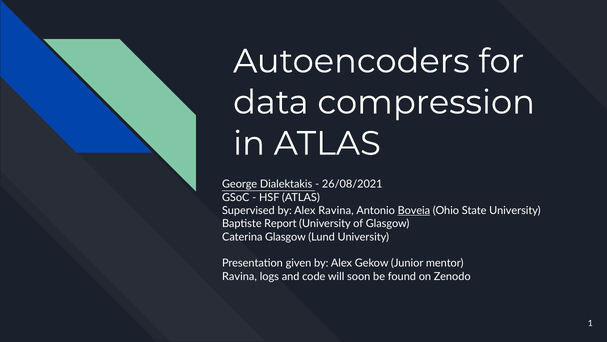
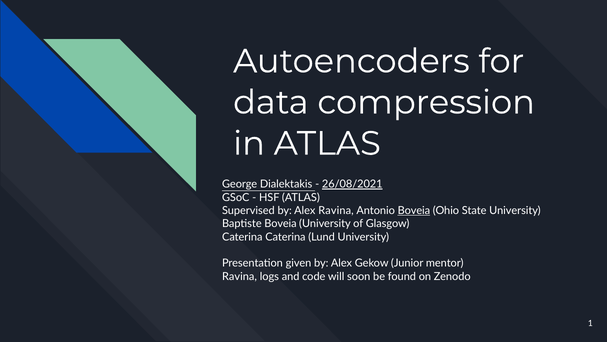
26/08/2021 underline: none -> present (352, 184)
Baptiste Report: Report -> Boveia (280, 223)
Caterina Glasgow: Glasgow -> Caterina (285, 237)
